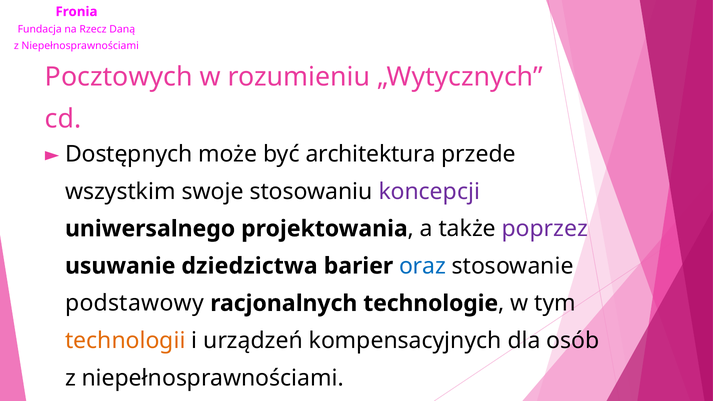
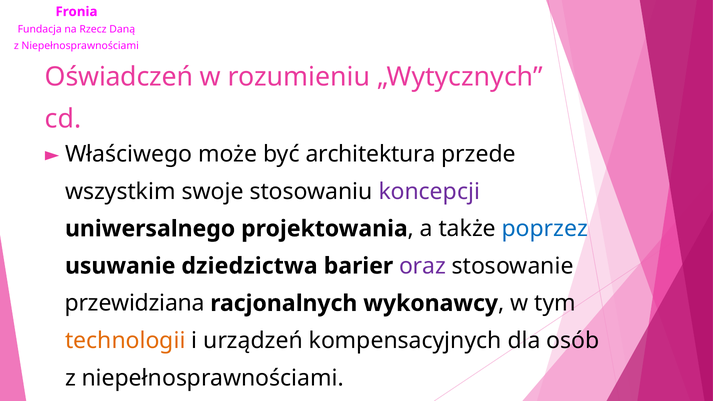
Pocztowych: Pocztowych -> Oświadczeń (119, 77)
Dostępnych: Dostępnych -> Właściwego (129, 154)
poprzez colour: purple -> blue (545, 229)
oraz colour: blue -> purple (423, 266)
podstawowy: podstawowy -> przewidziana (135, 303)
technologie: technologie -> wykonawcy (431, 303)
